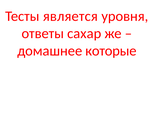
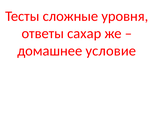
является: является -> сложные (70, 16)
которые: которые -> условие (111, 51)
